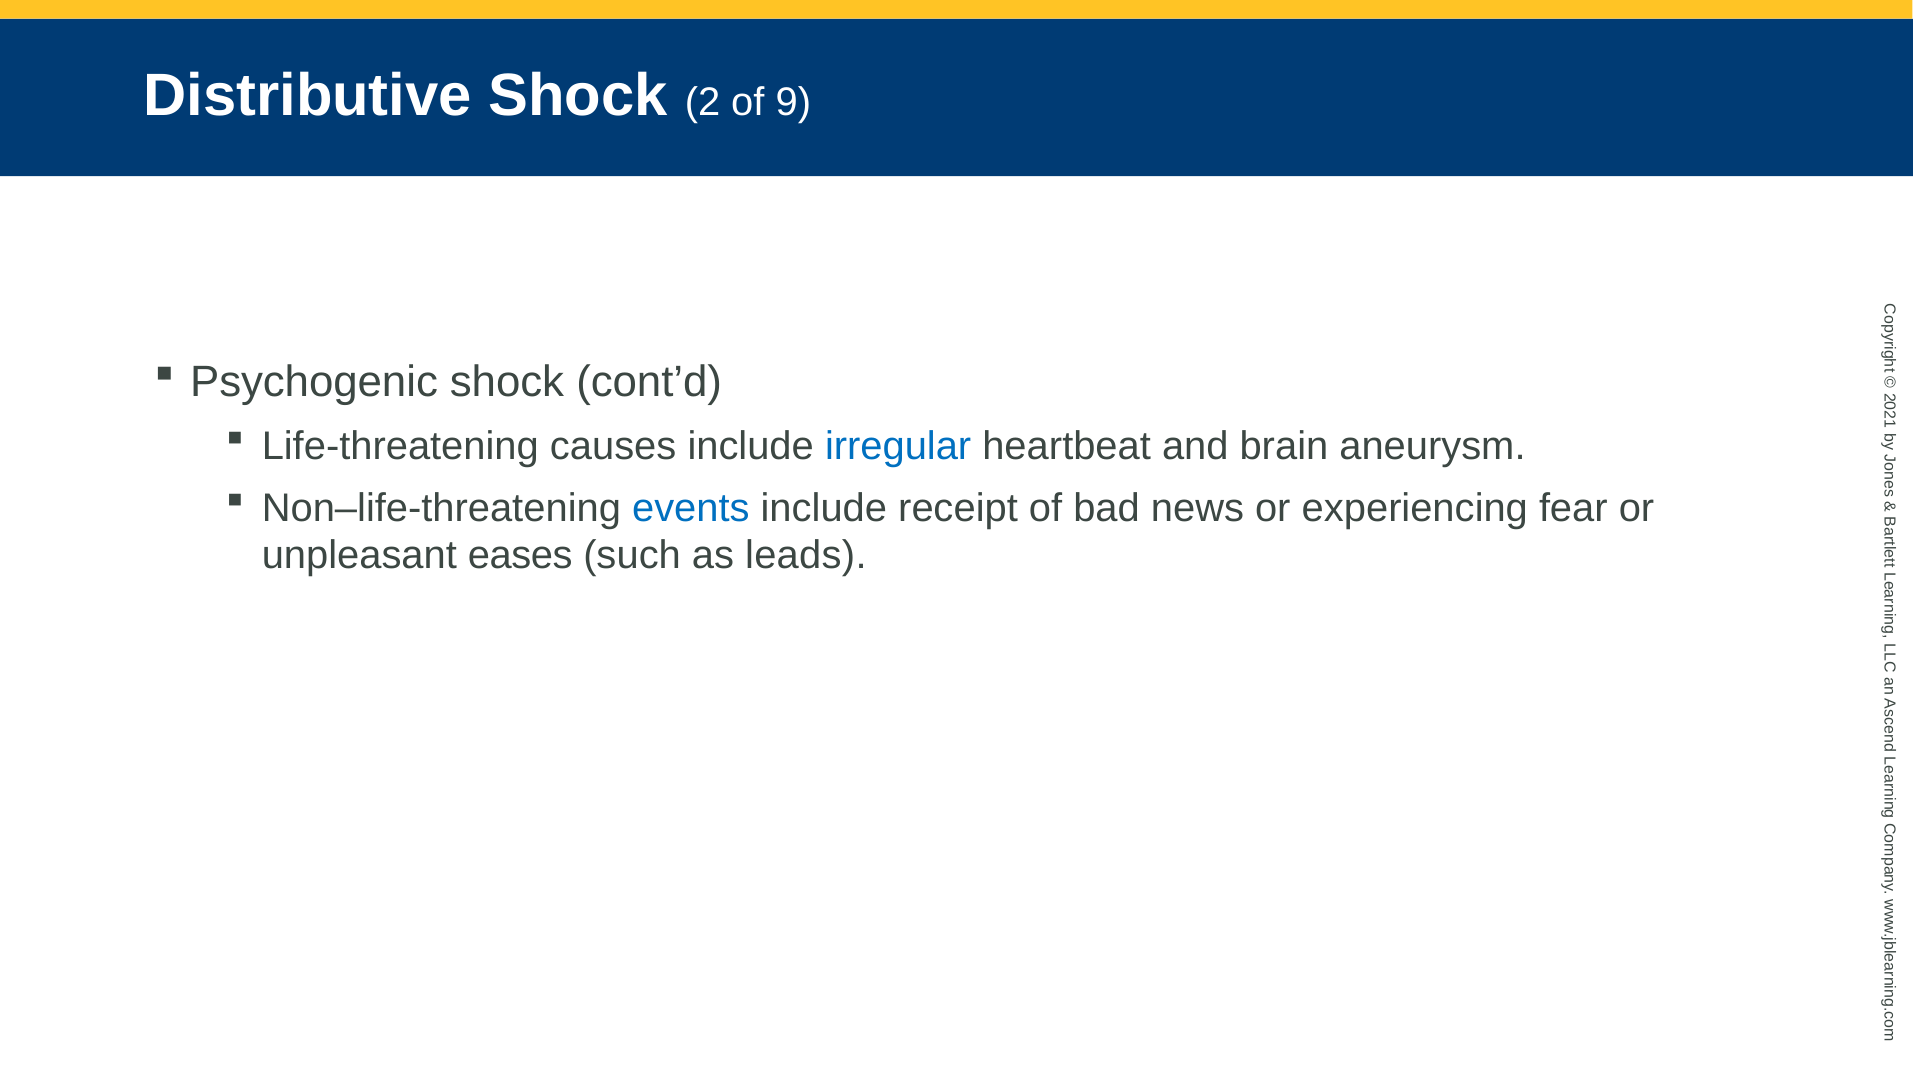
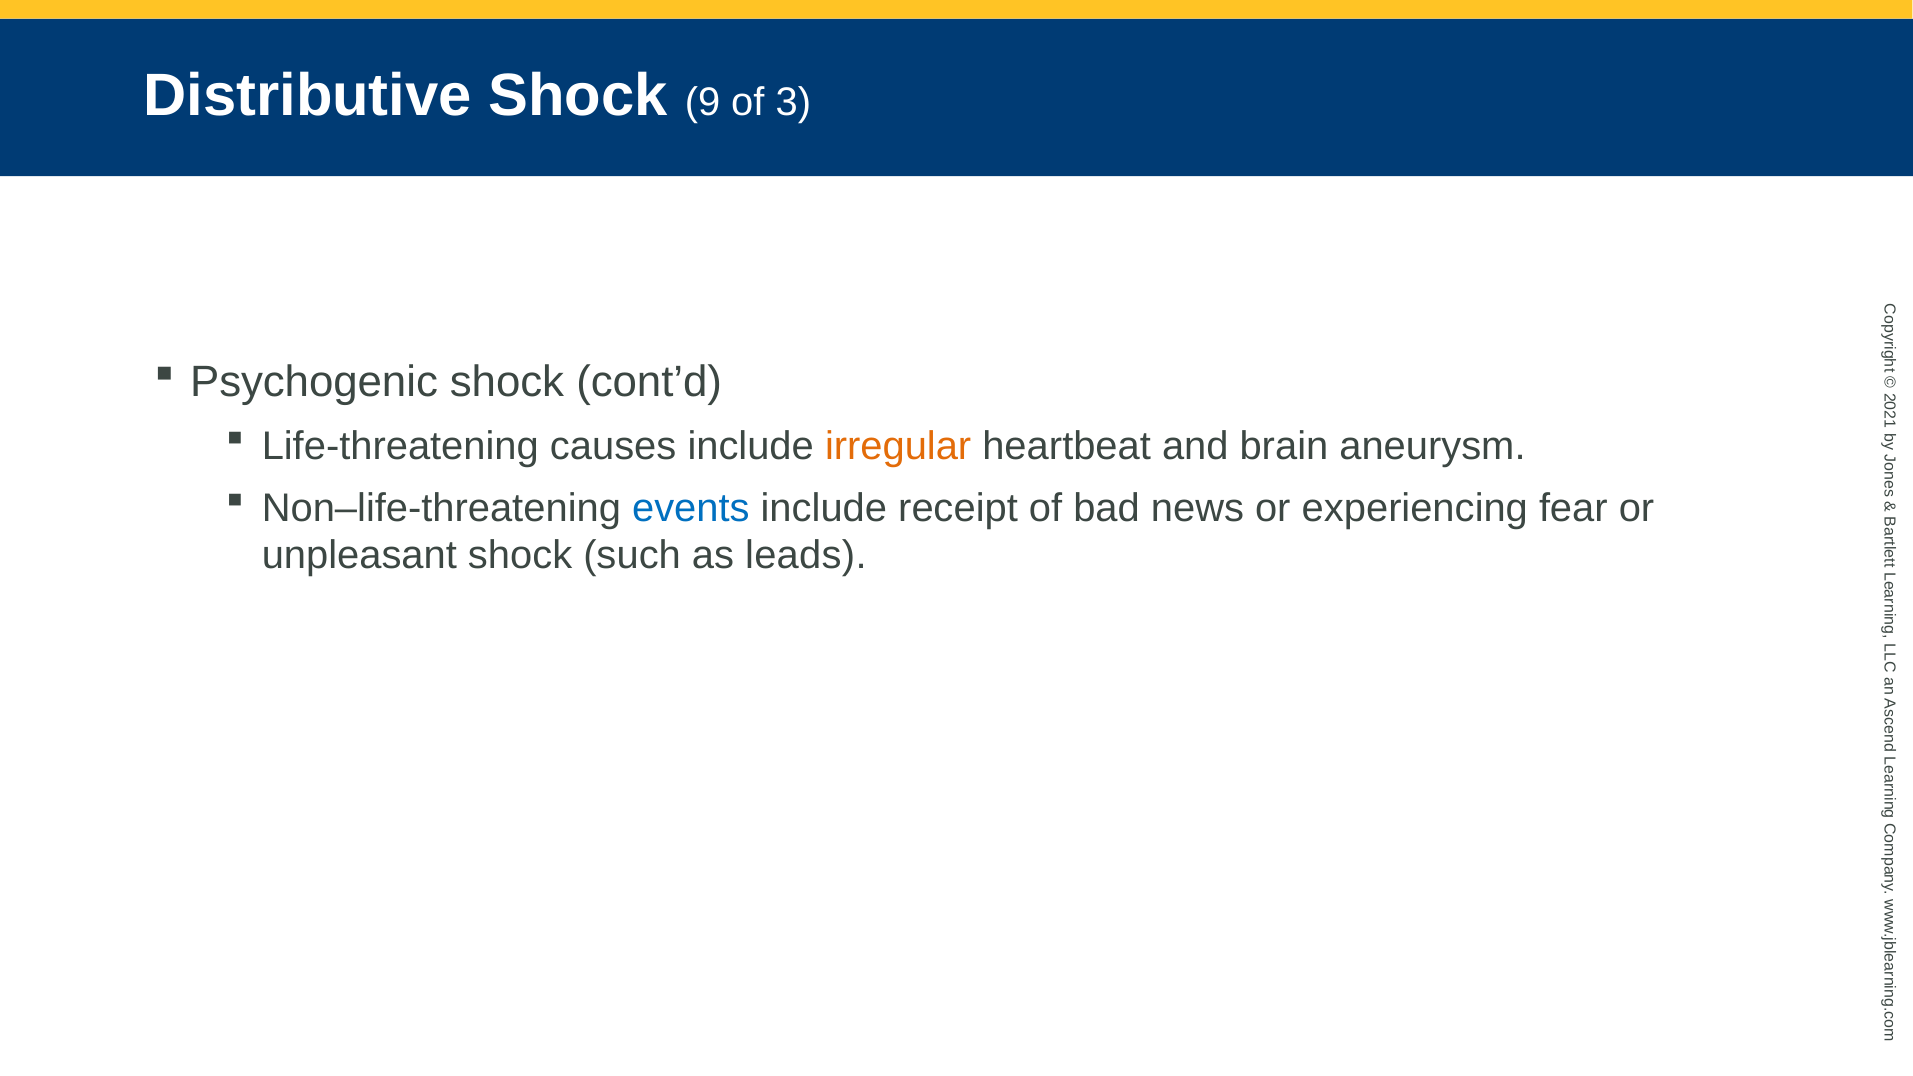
Shock 2: 2 -> 9 (703, 103)
9: 9 -> 3 (793, 103)
irregular colour: blue -> orange (898, 446)
unpleasant eases: eases -> shock (520, 556)
